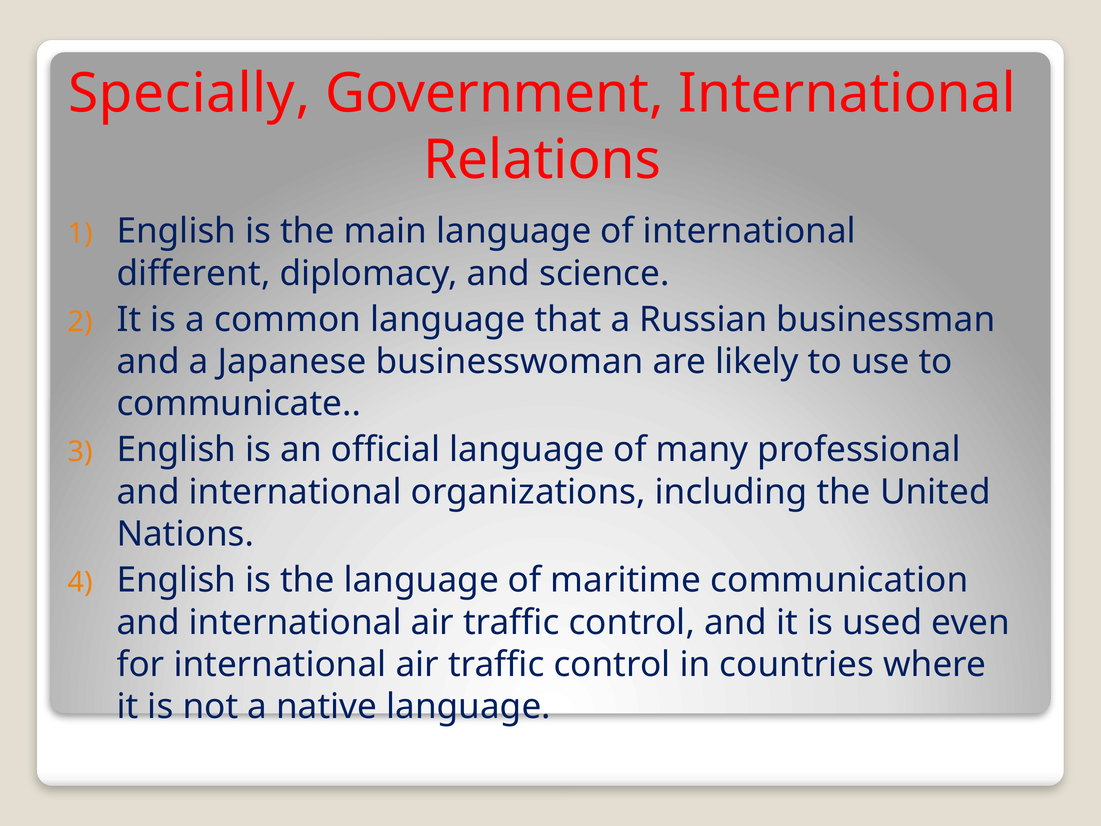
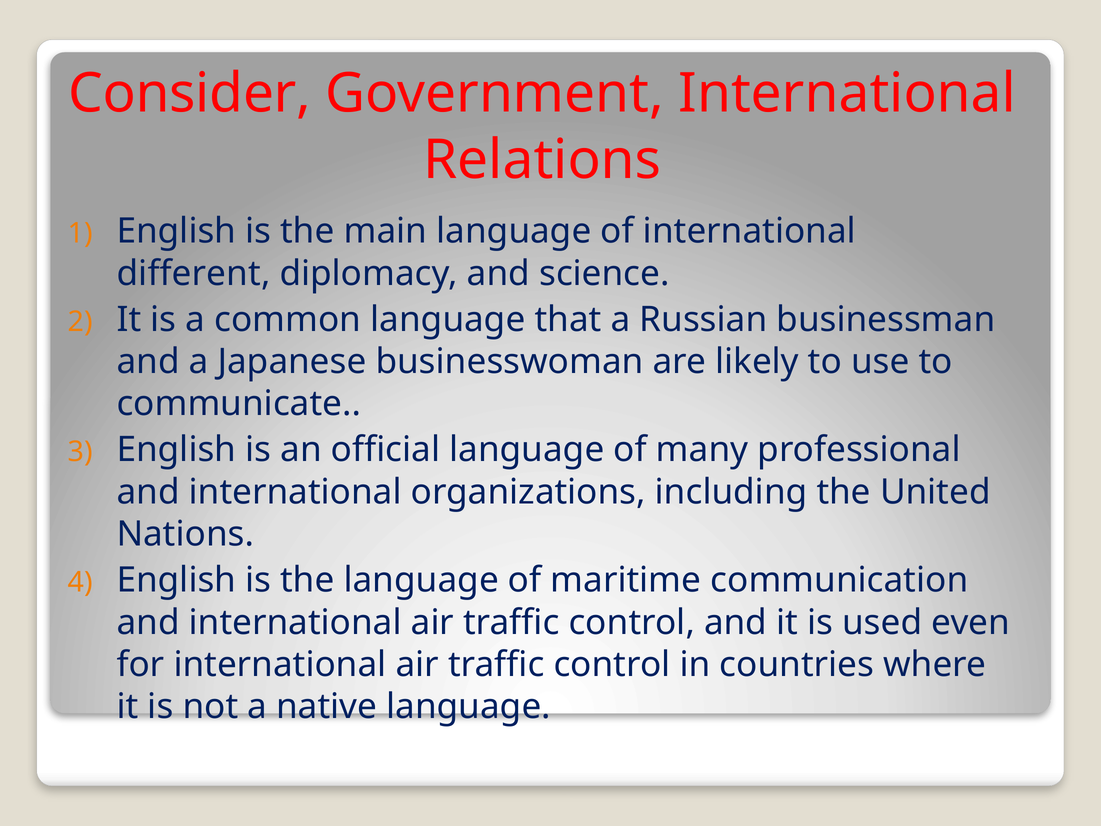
Specially: Specially -> Consider (190, 94)
